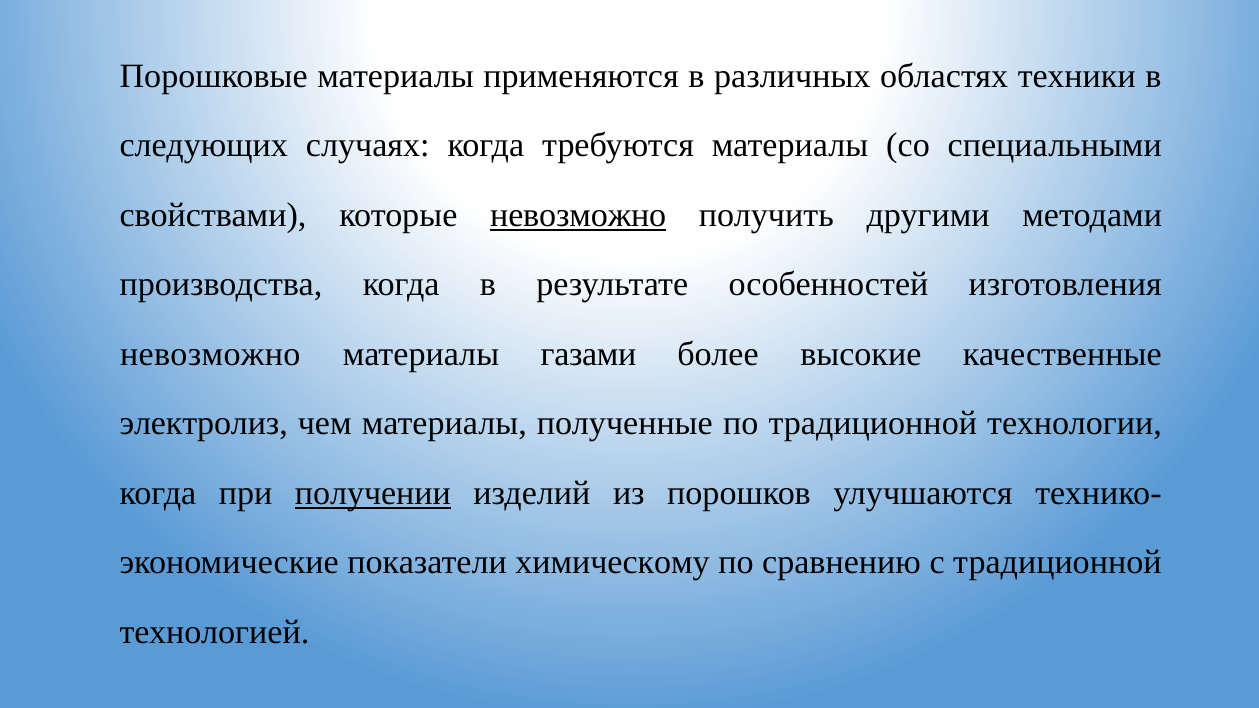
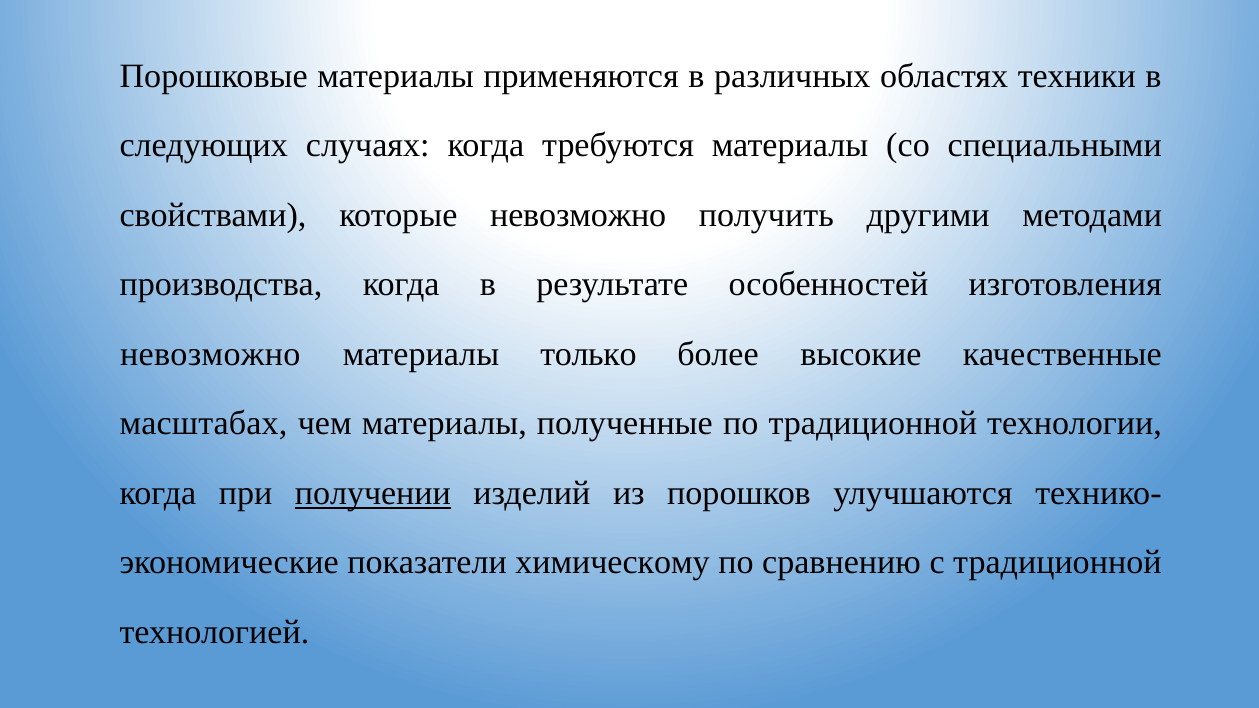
невозможно underline: present -> none (578, 215)
газами: газами -> только (588, 354)
электролиз: электролиз -> масштабах (204, 424)
